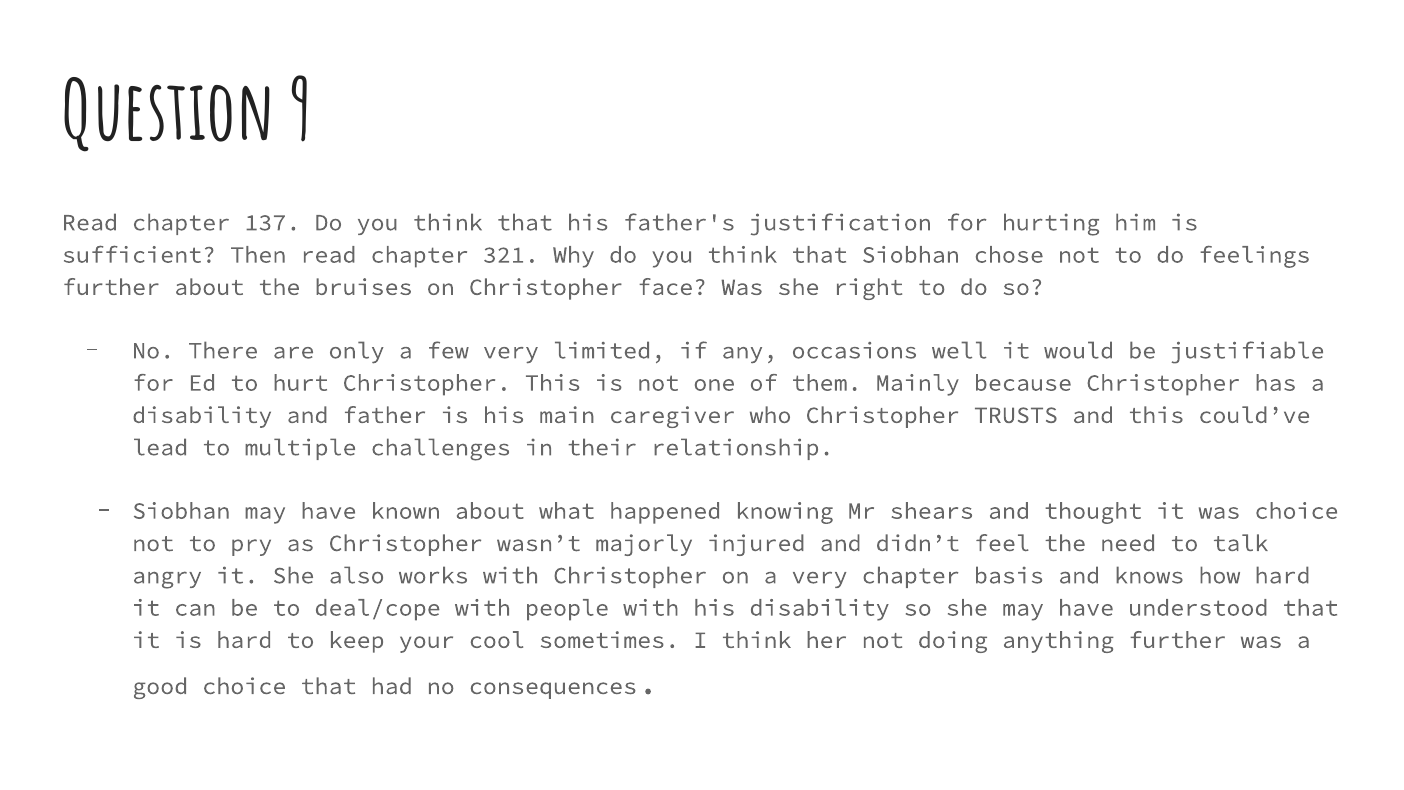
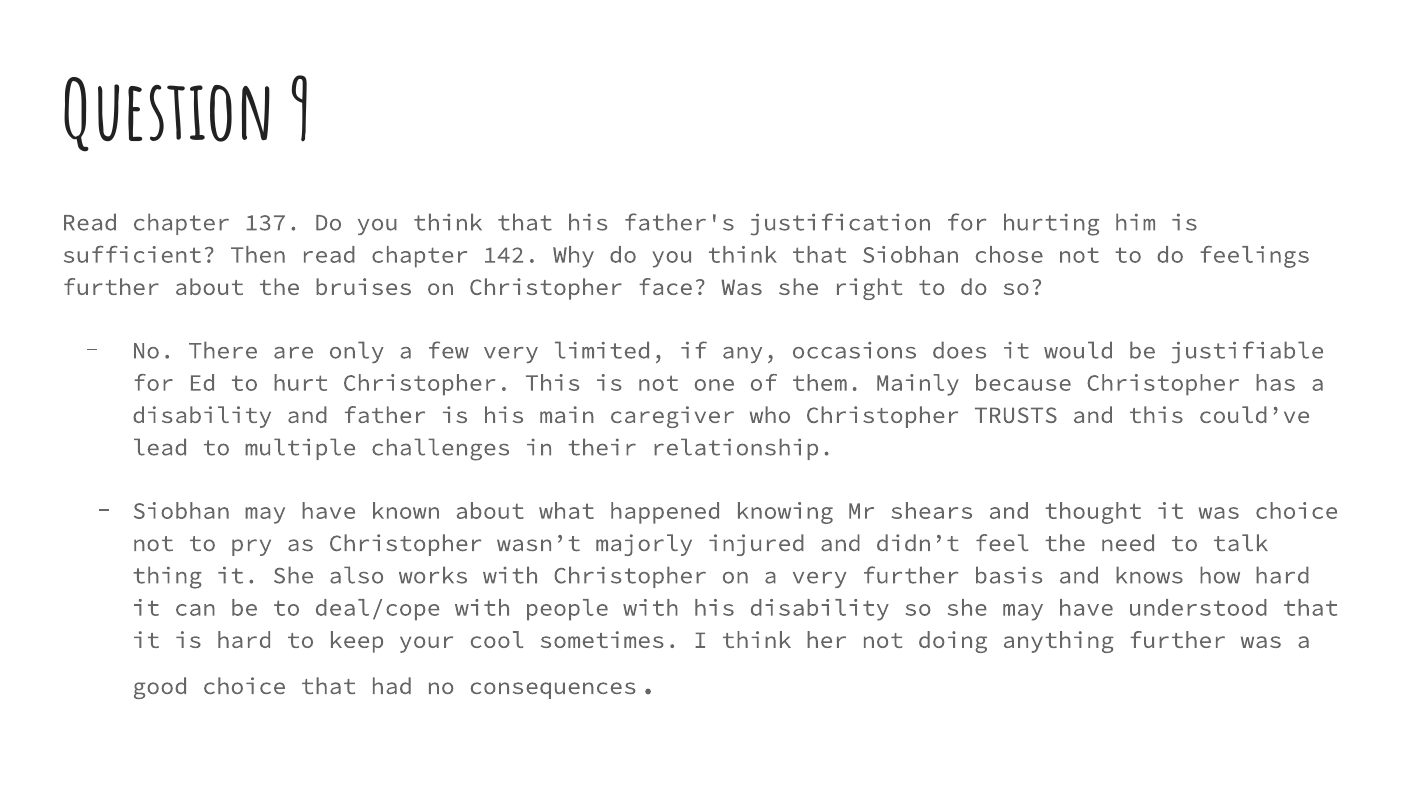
321: 321 -> 142 (511, 255)
well: well -> does (960, 351)
angry: angry -> thing (167, 575)
very chapter: chapter -> further (911, 575)
